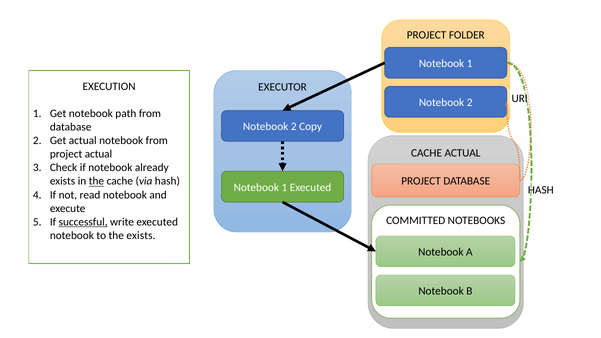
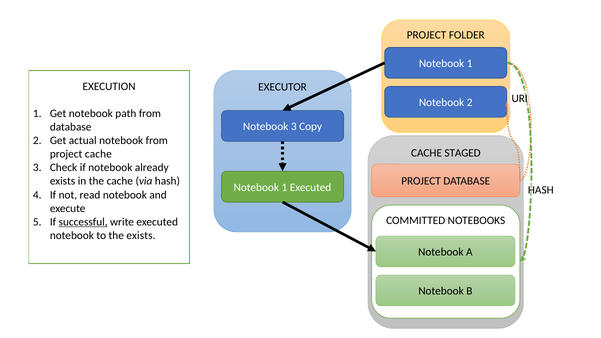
2: 2 -> 3 (294, 127)
CACHE ACTUAL: ACTUAL -> STAGED (463, 153)
project actual: actual -> cache (98, 154)
the underline: present -> none (96, 181)
